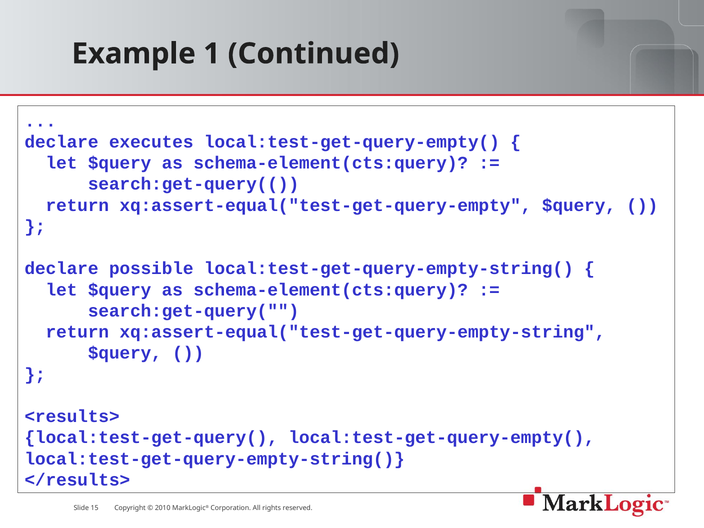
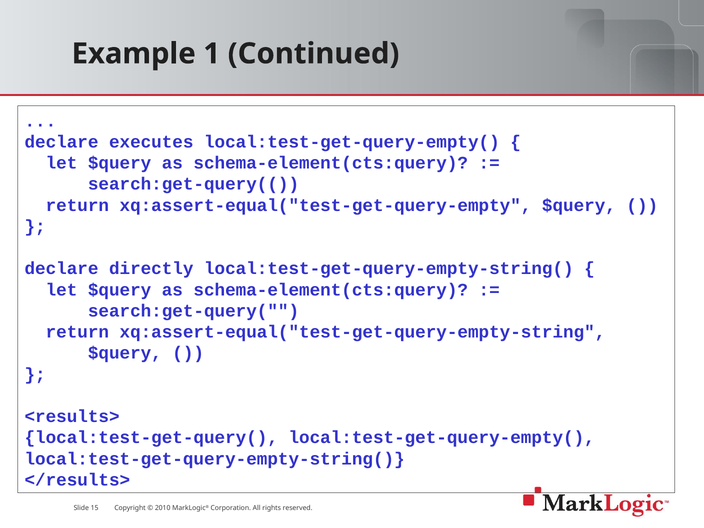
possible: possible -> directly (151, 269)
